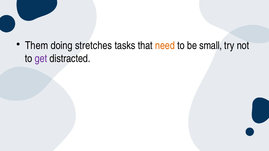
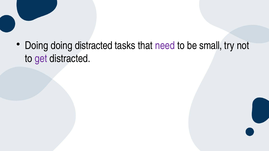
Them: Them -> Doing (37, 46)
doing stretches: stretches -> distracted (94, 46)
need colour: orange -> purple (165, 46)
